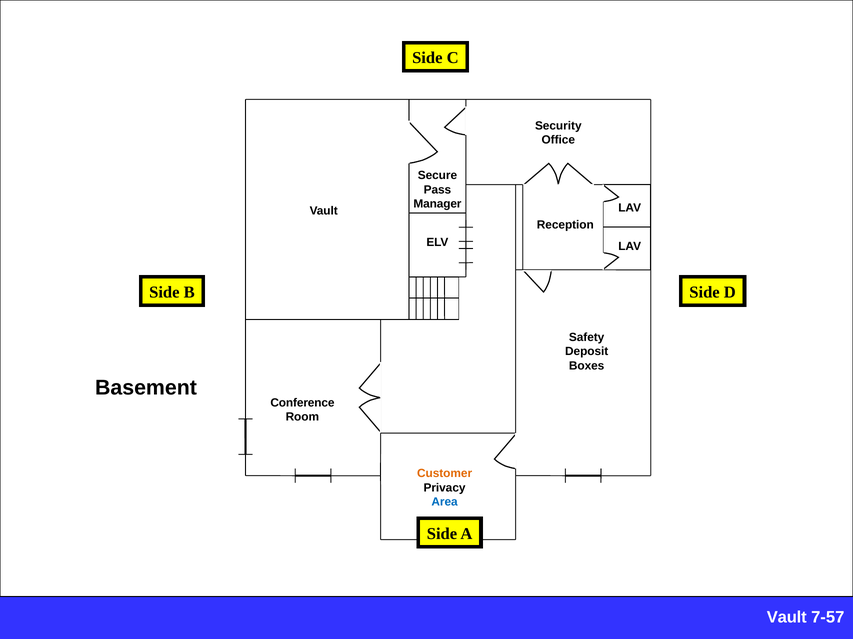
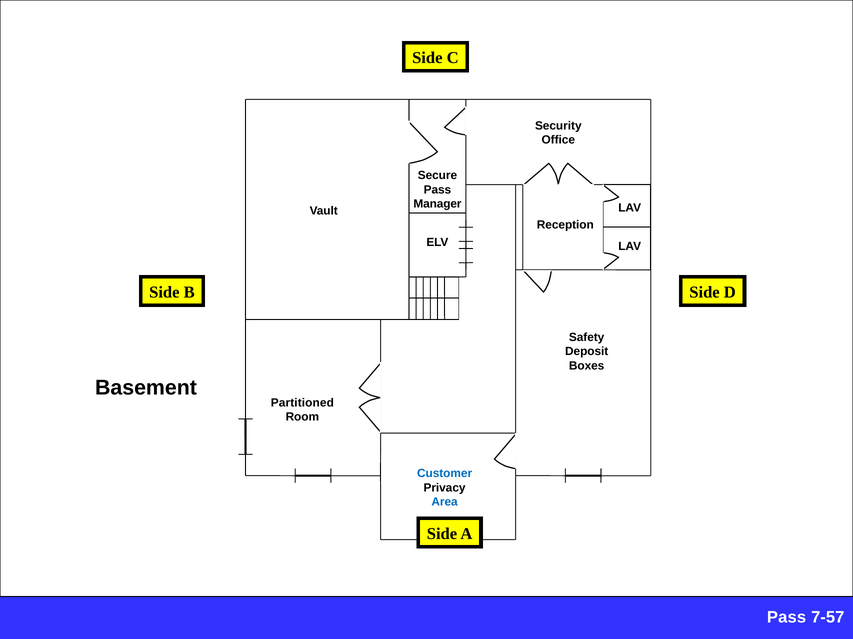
Conference: Conference -> Partitioned (302, 403)
Customer colour: orange -> blue (445, 474)
Vault: Vault -> Pass (787, 618)
